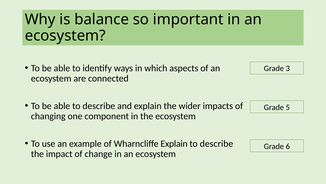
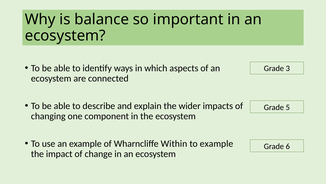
Wharncliffe Explain: Explain -> Within (174, 143)
describe: describe -> example (216, 143)
